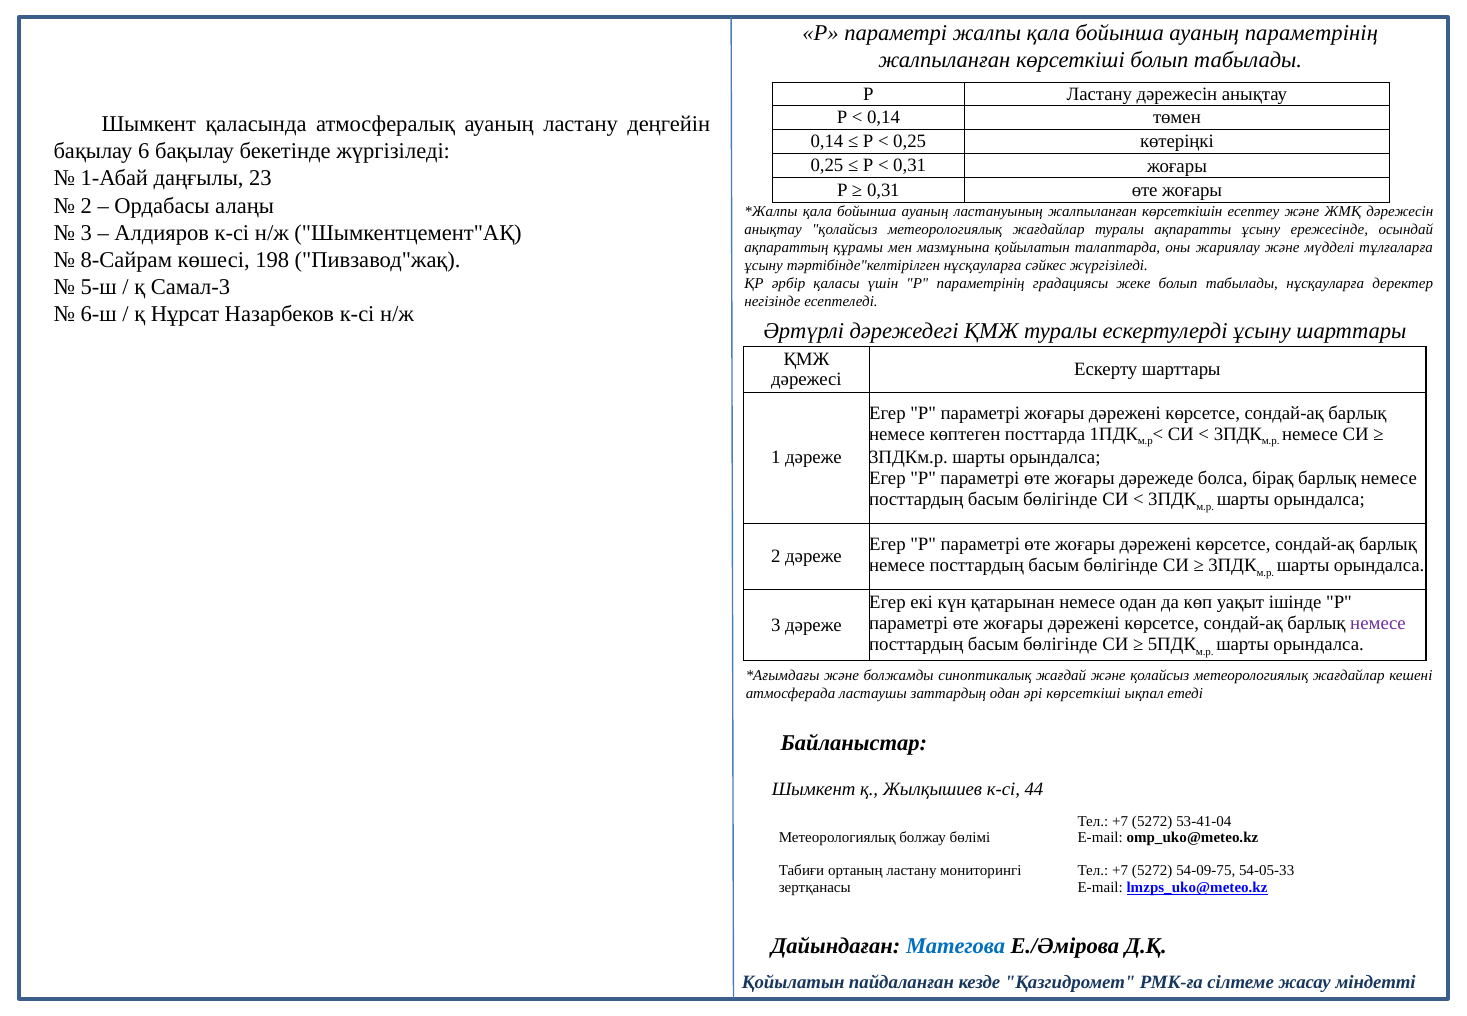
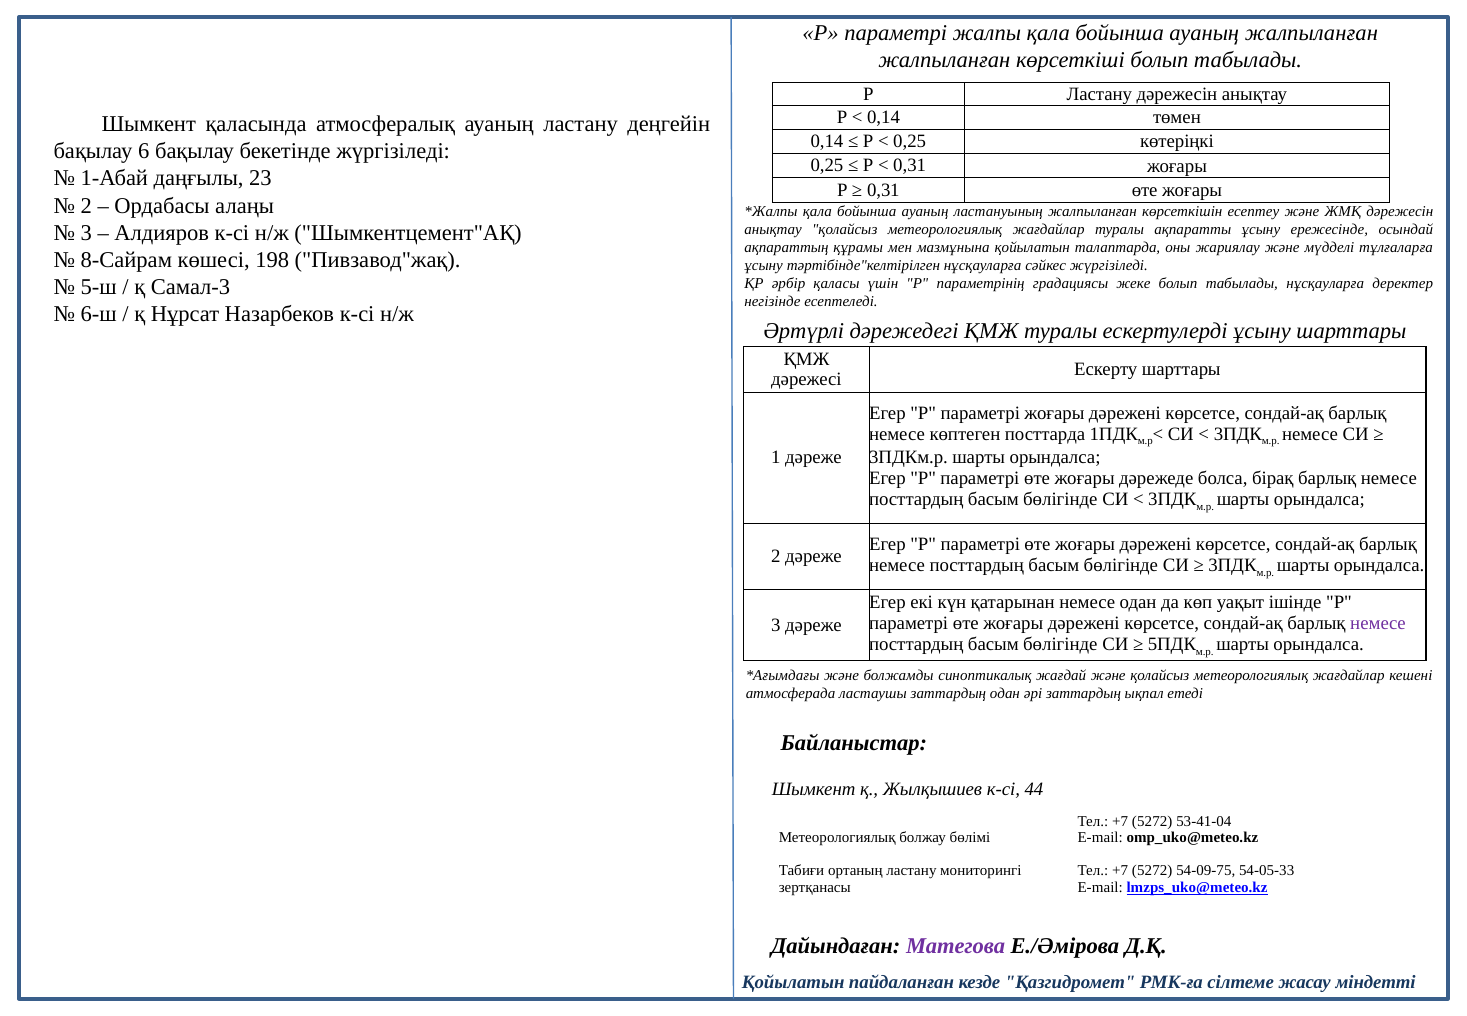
ауаның параметрінің: параметрінің -> жалпыланған (1311, 33)
әрі көрсеткіші: көрсеткіші -> заттардың (1084, 694)
Матегова colour: blue -> purple (956, 946)
